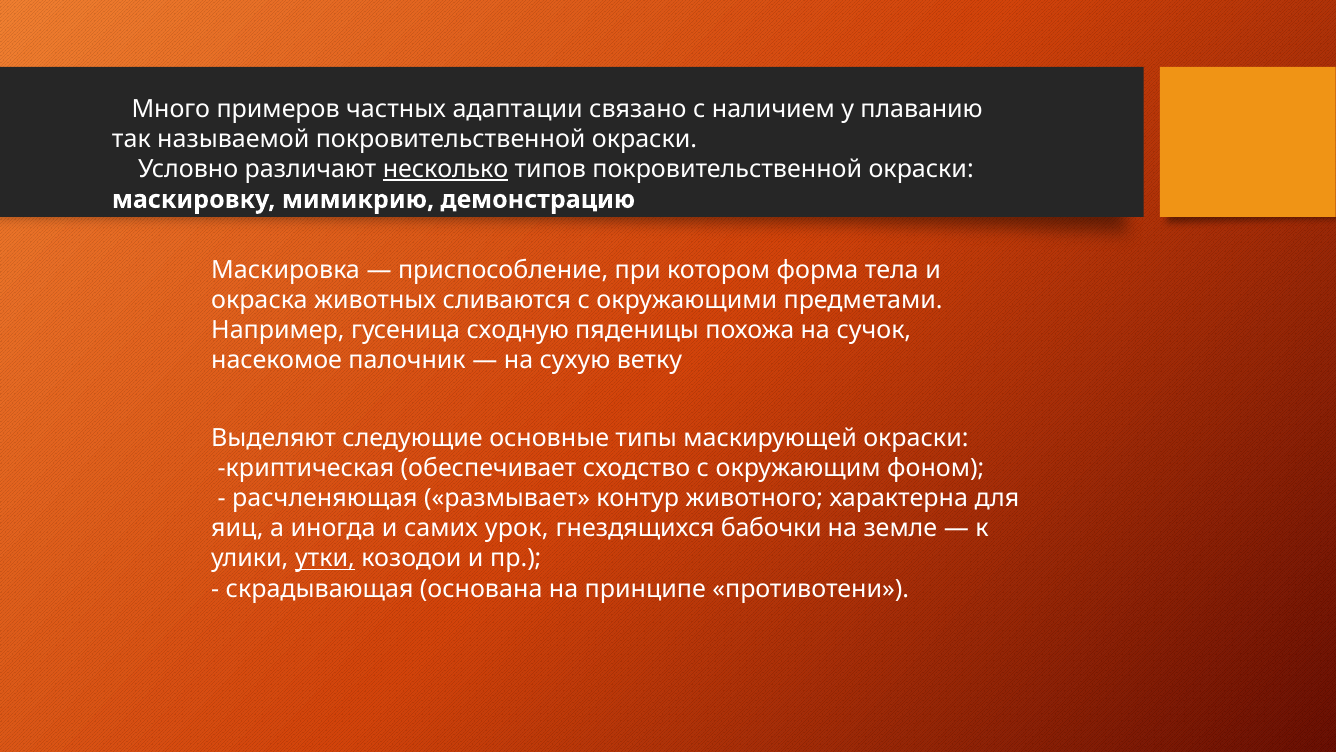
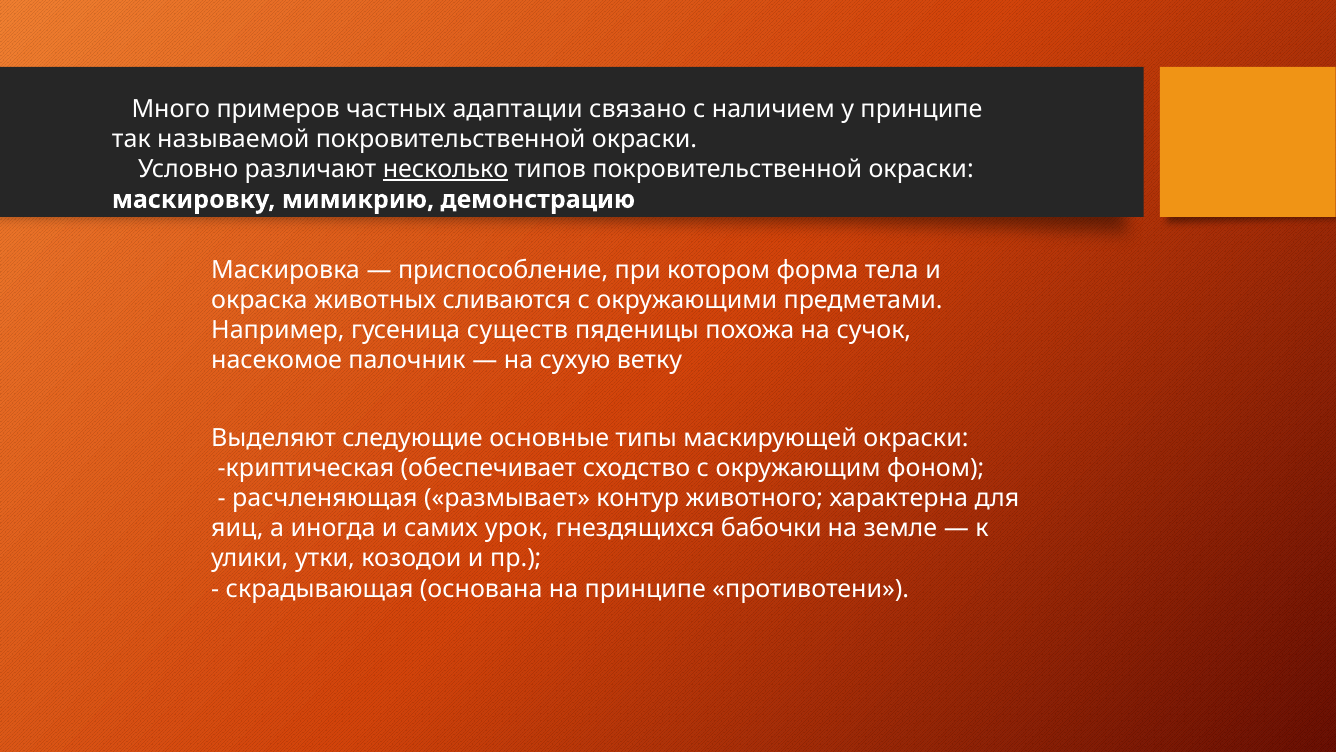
у плаванию: плаванию -> принципе (922, 109)
сходную: сходную -> существ (517, 330)
утки underline: present -> none (325, 558)
